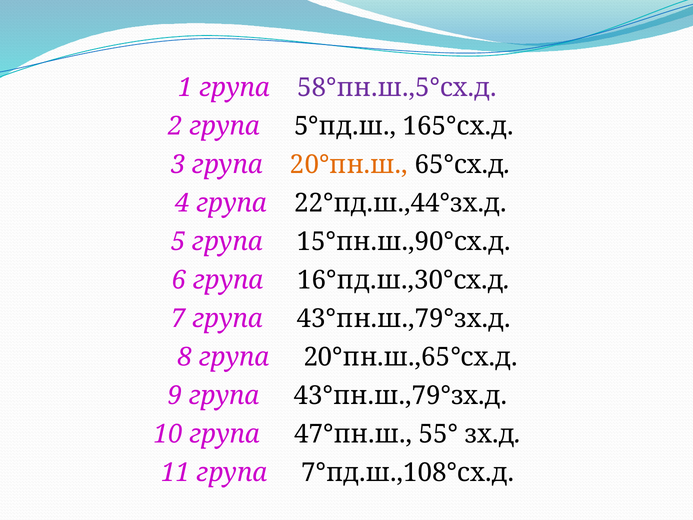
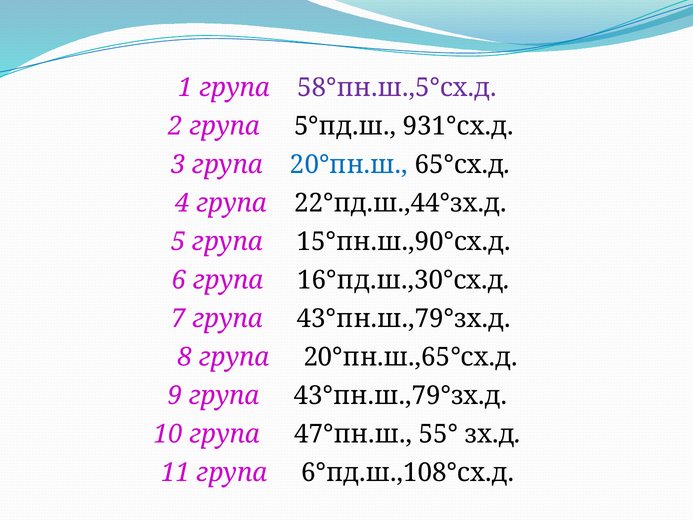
165°сх.д: 165°сх.д -> 931°сх.д (458, 126)
20°пн.ш colour: orange -> blue (349, 164)
7°пд.ш.,108°сх.д: 7°пд.ш.,108°сх.д -> 6°пд.ш.,108°сх.д (408, 473)
